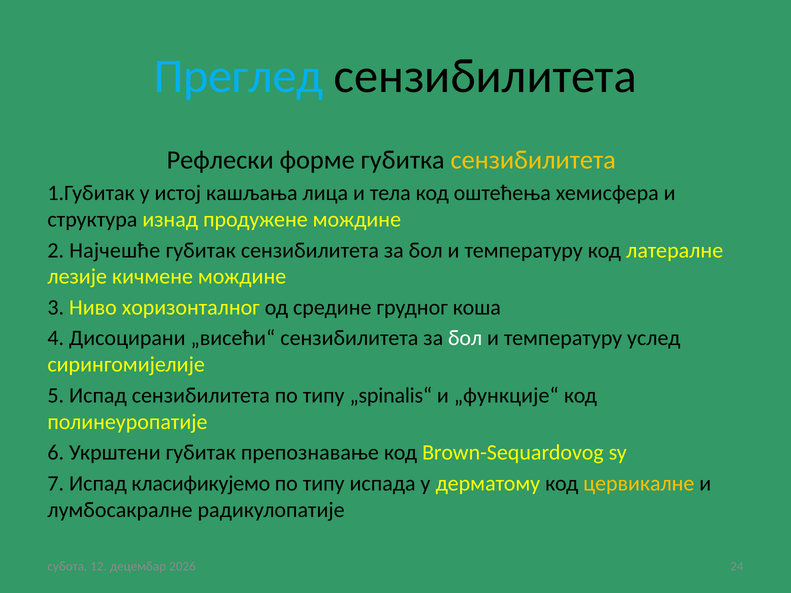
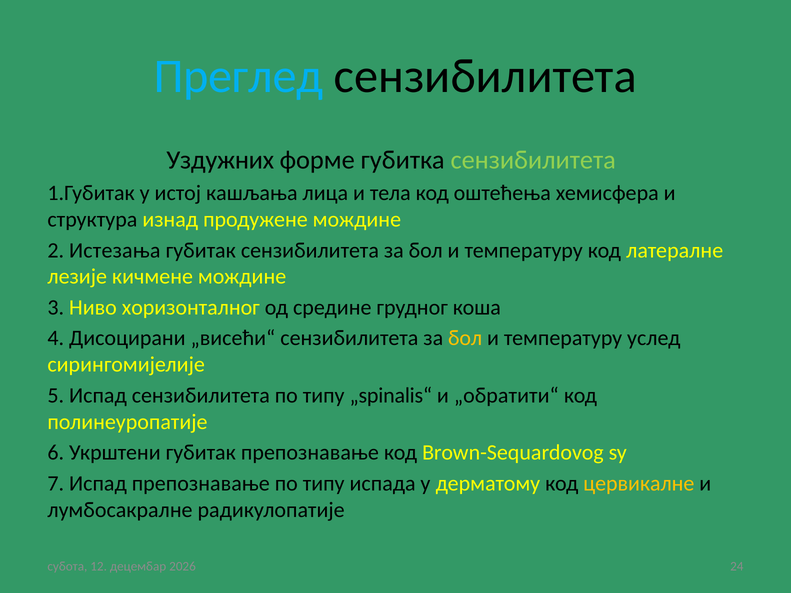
Рефлески: Рефлески -> Уздужних (220, 160)
сензибилитета colour: yellow -> light green (533, 160)
Најчешће: Најчешће -> Истезања (115, 250)
бол colour: white -> yellow (465, 338)
„функције“: „функције“ -> „обратити“ (506, 396)
Испад класификујемо: класификујемо -> препознавање (201, 484)
